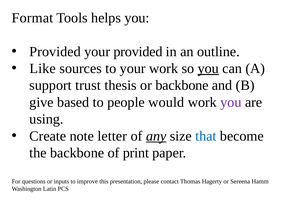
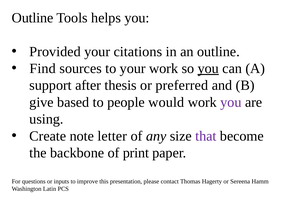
Format: Format -> Outline (33, 18)
your provided: provided -> citations (138, 52)
Like: Like -> Find (43, 69)
trust: trust -> after (88, 86)
or backbone: backbone -> preferred (182, 86)
any underline: present -> none (156, 136)
that colour: blue -> purple (206, 136)
